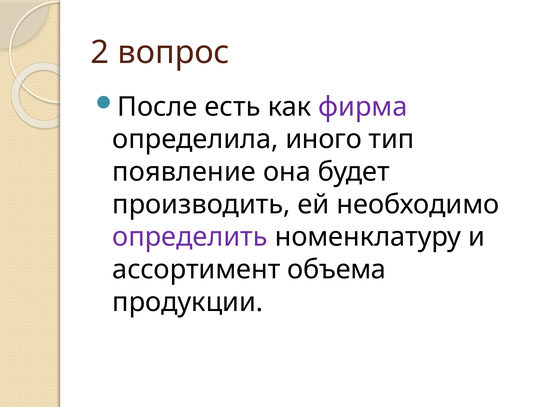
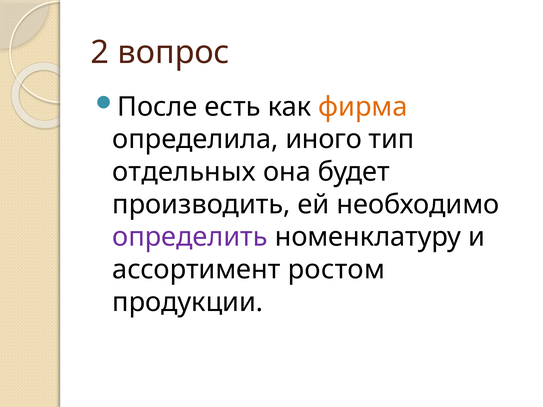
фирма colour: purple -> orange (363, 107)
появление: появление -> отдельных (184, 172)
объема: объема -> ростом (336, 270)
